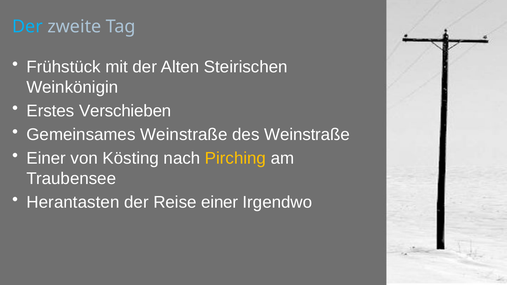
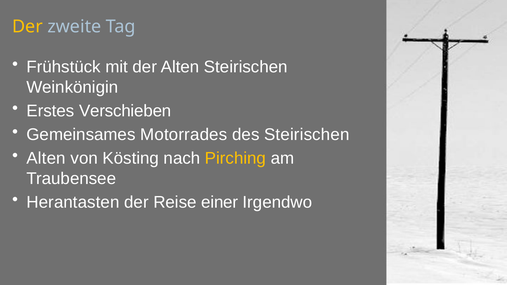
Der colour: light blue -> yellow (28, 27)
Gemeinsames Weinstraße: Weinstraße -> Motorrades (184, 135)
des Weinstraße: Weinstraße -> Steirischen (307, 135)
Einer: Einer -> Alten (46, 158)
